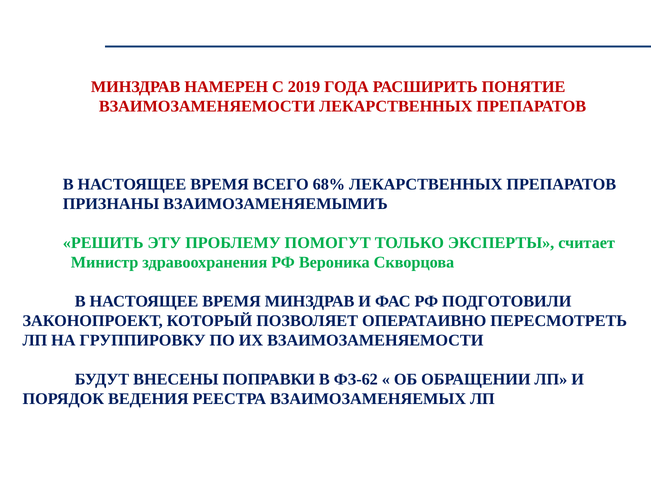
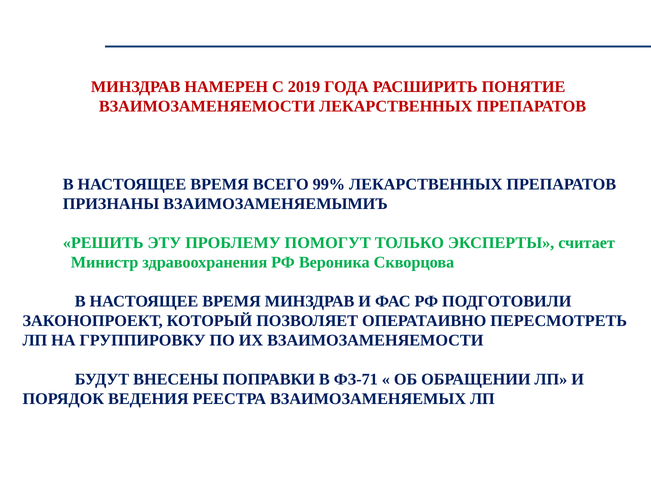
68%: 68% -> 99% (329, 184)
ФЗ-62: ФЗ-62 -> ФЗ-71 (356, 380)
